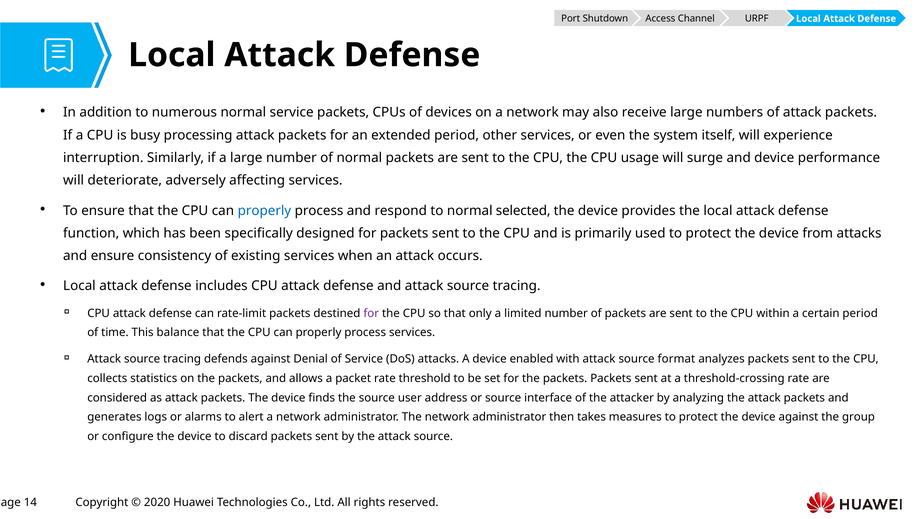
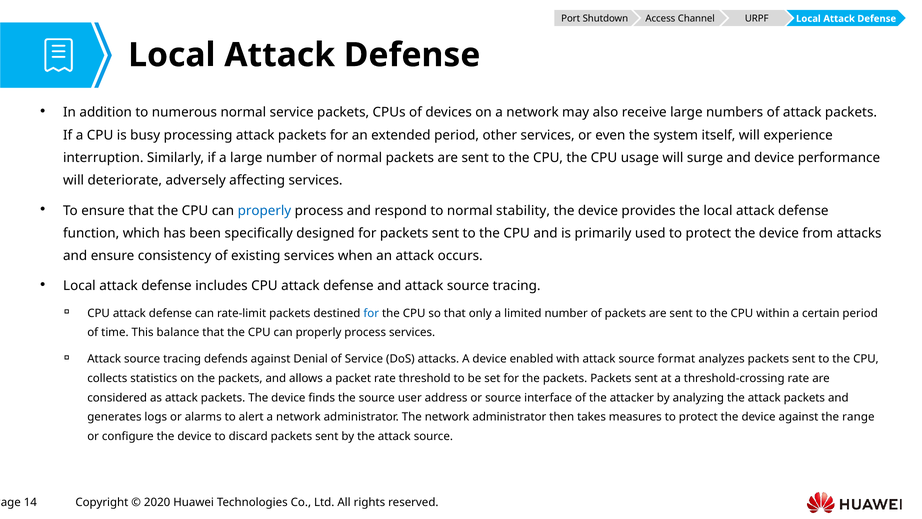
selected: selected -> stability (523, 210)
for colour: purple -> blue (371, 313)
group: group -> range (858, 417)
